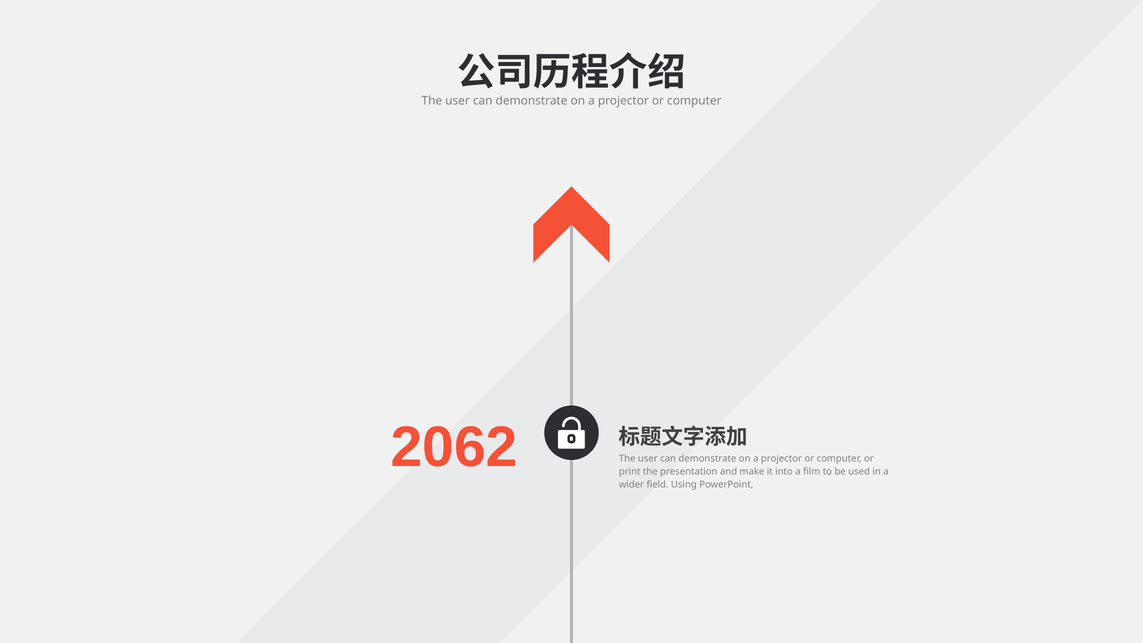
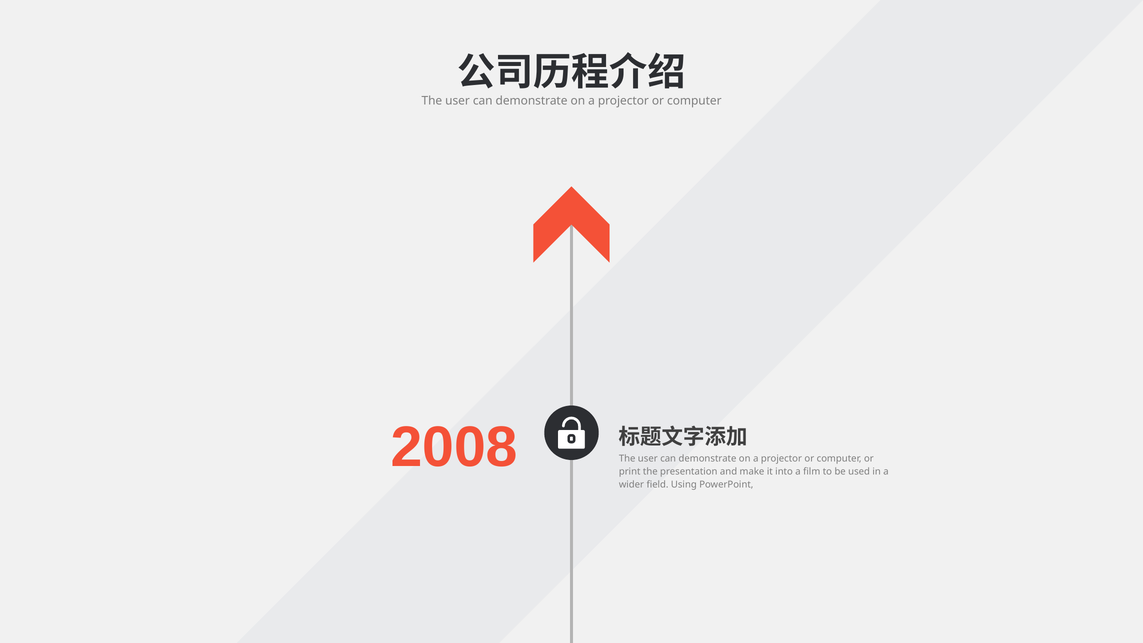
2062: 2062 -> 2008 (454, 448)
